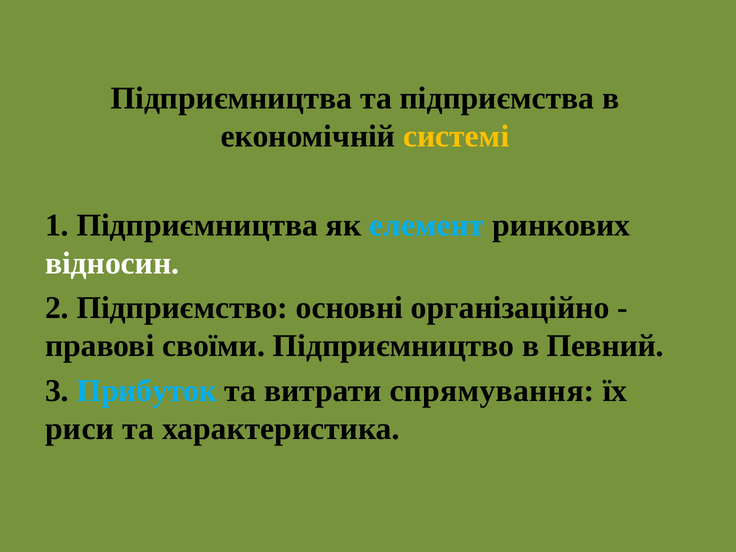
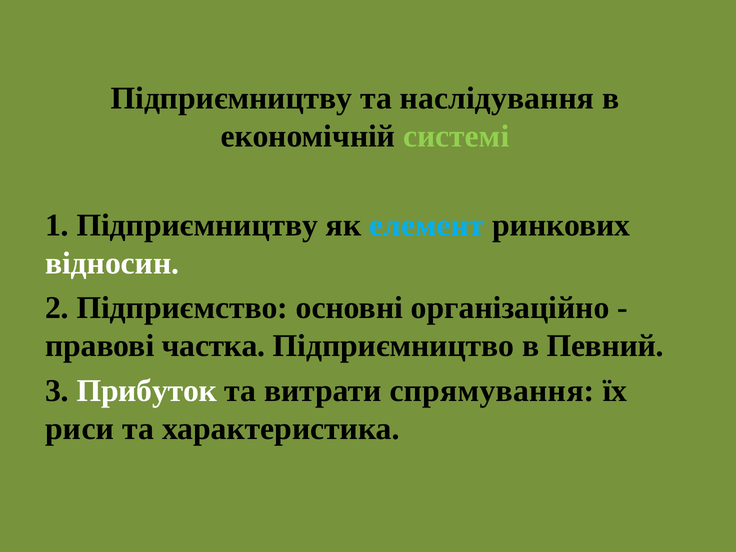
Підприємництва: Підприємництва -> Підприємництву (232, 98)
підприємства: підприємства -> наслідування (497, 98)
системі colour: yellow -> light green (456, 136)
1 Підприємництва: Підприємництва -> Підприємництву (197, 225)
своїми: своїми -> частка (214, 346)
Прибуток colour: light blue -> white (147, 391)
